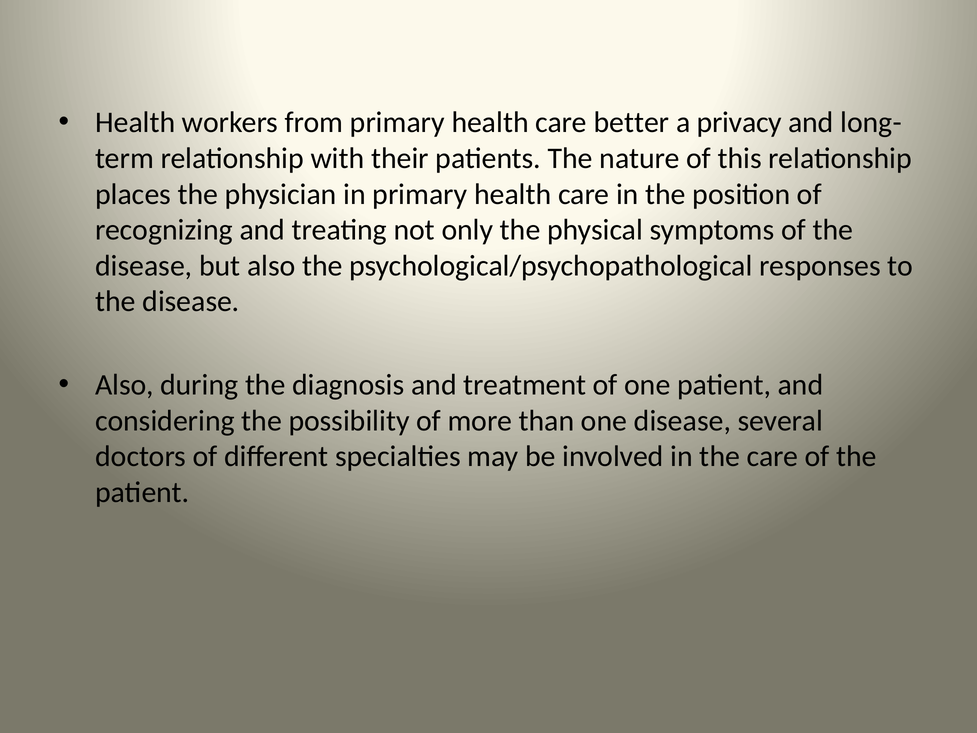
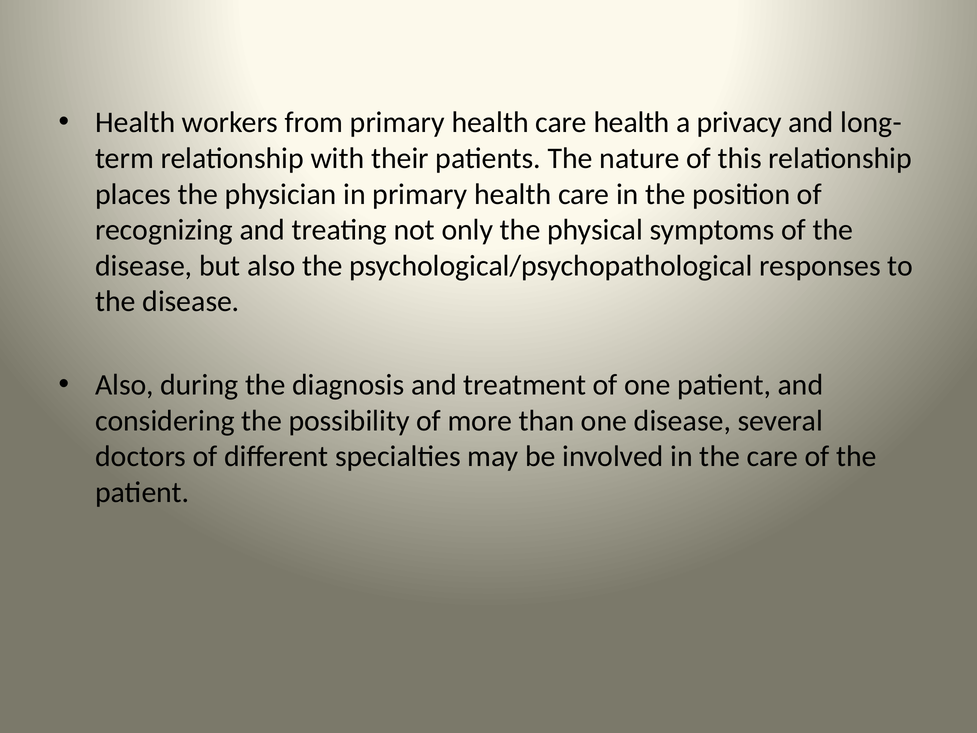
care better: better -> health (632, 123)
